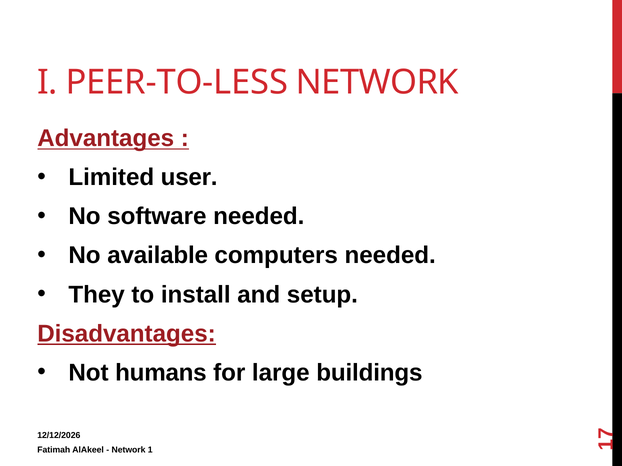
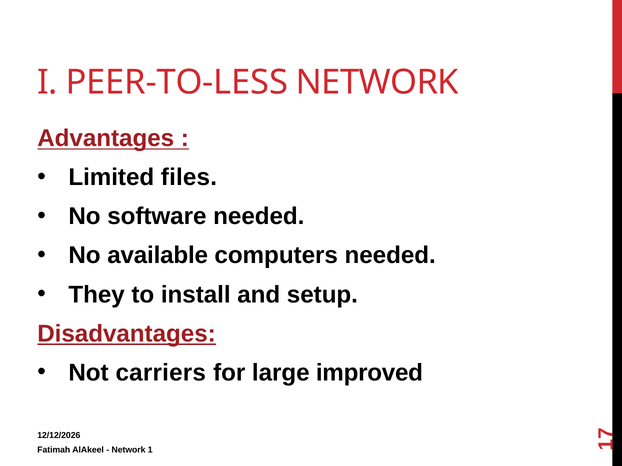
user: user -> files (189, 178)
humans: humans -> carriers (161, 373)
buildings: buildings -> improved (369, 373)
